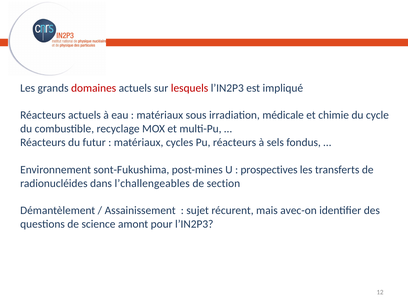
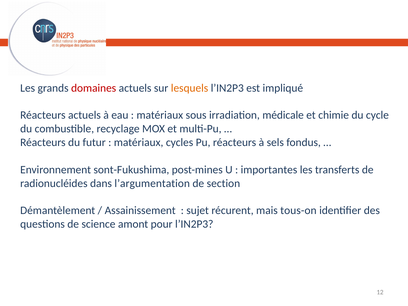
lesquels colour: red -> orange (190, 88)
prospectives: prospectives -> importantes (269, 170)
l’challengeables: l’challengeables -> l’argumentation (152, 183)
avec-on: avec-on -> tous-on (298, 210)
